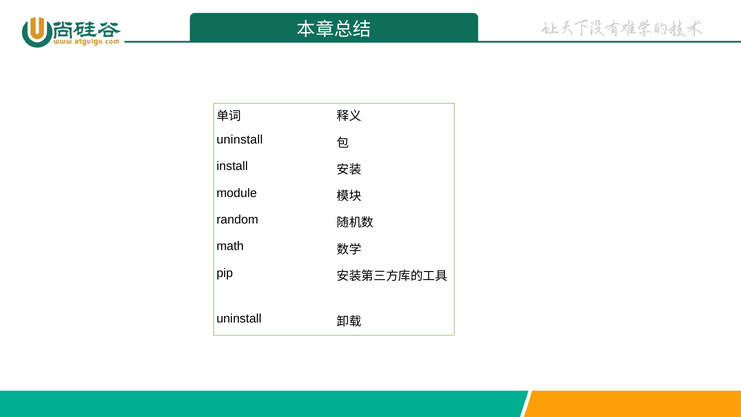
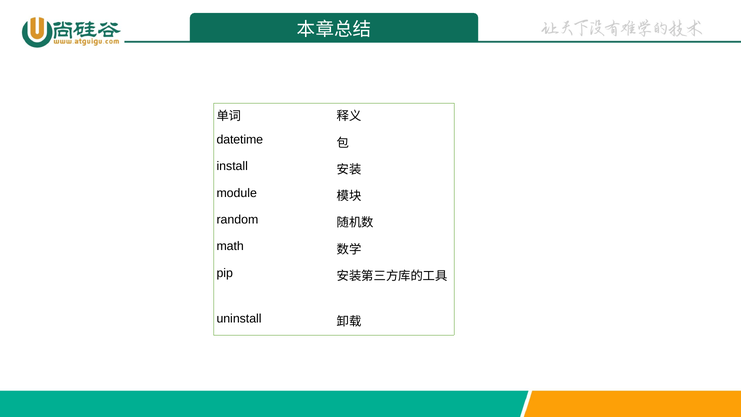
uninstall: uninstall -> datetime (240, 140)
